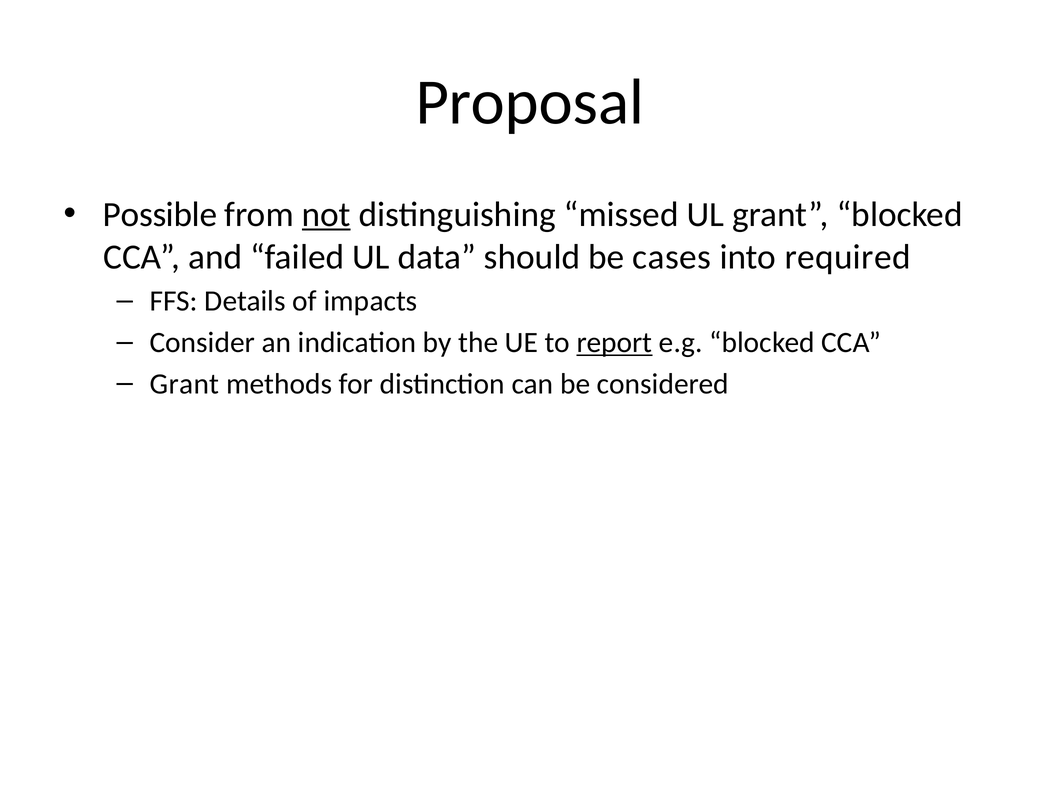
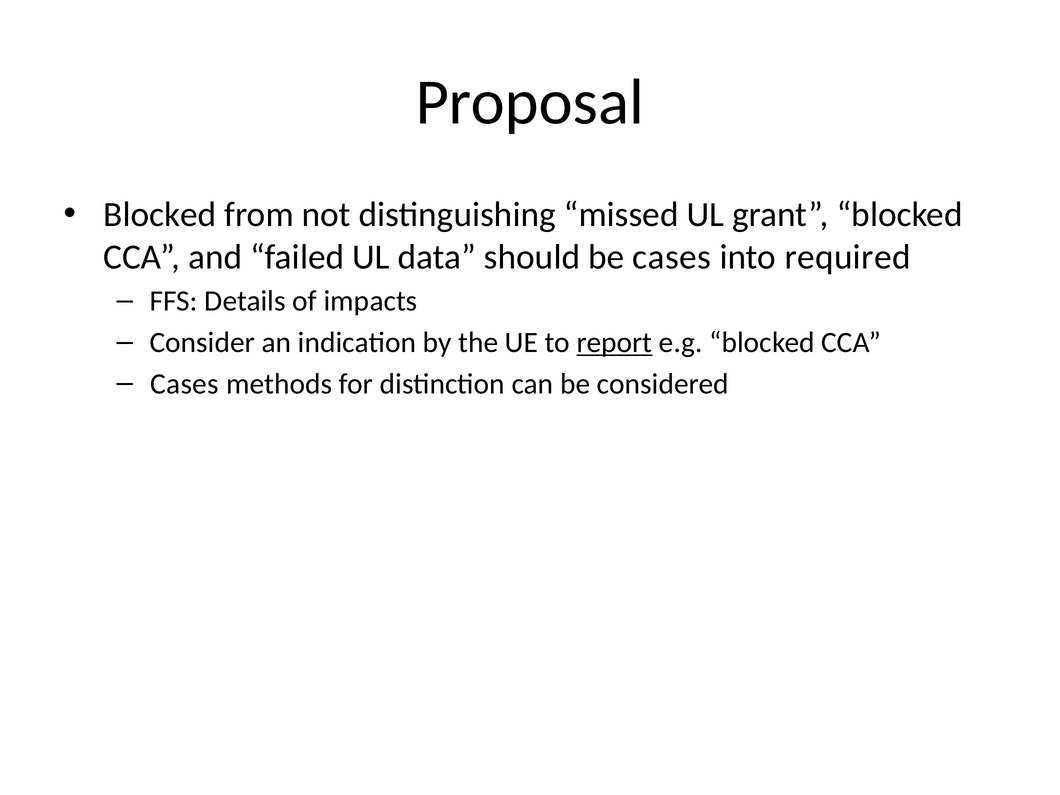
Possible: Possible -> Blocked (160, 214)
not underline: present -> none (326, 214)
Grant: Grant -> Cases (184, 384)
